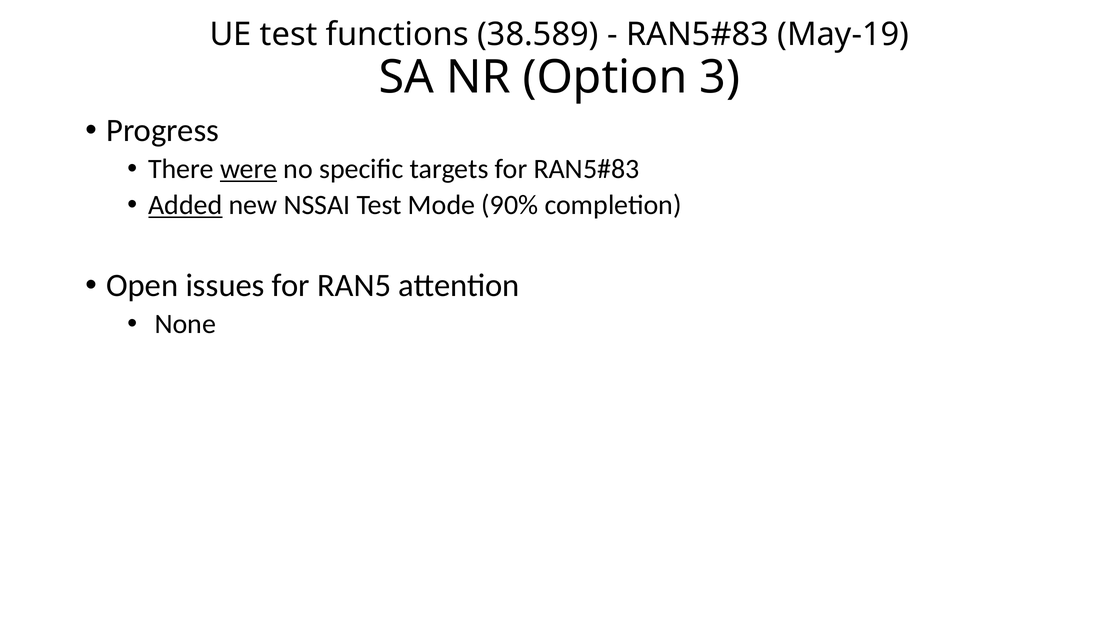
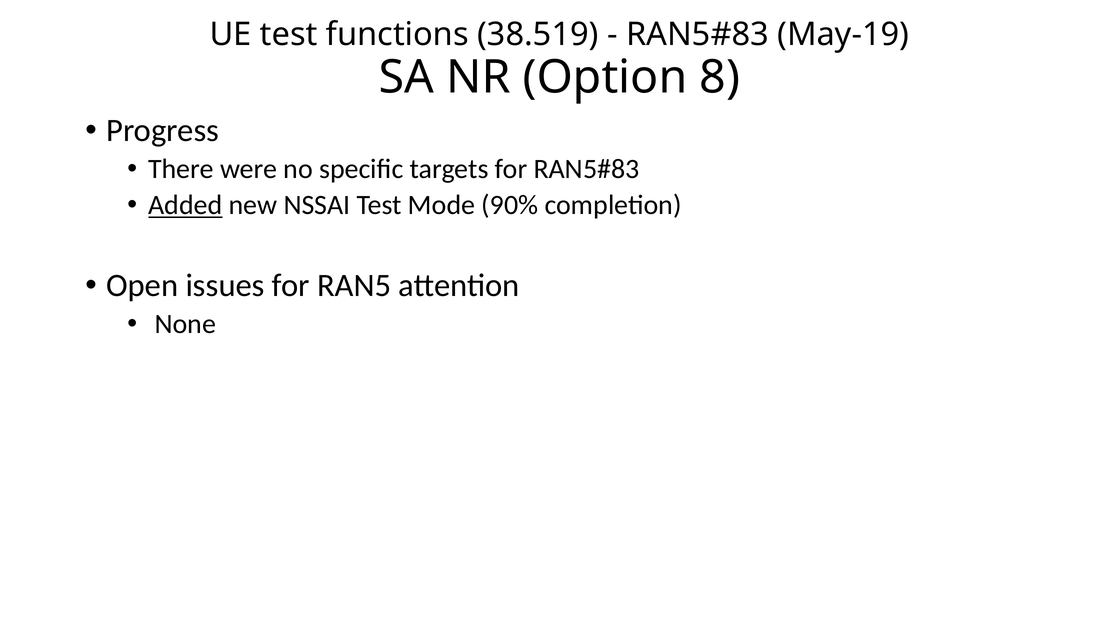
38.589: 38.589 -> 38.519 (538, 34)
3: 3 -> 8 (720, 77)
were underline: present -> none (249, 169)
